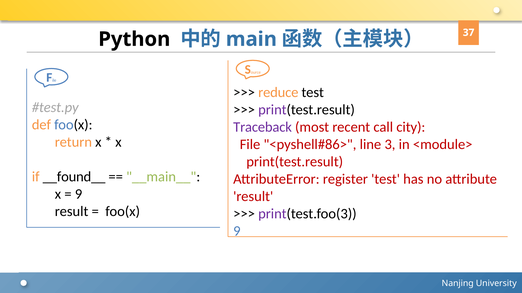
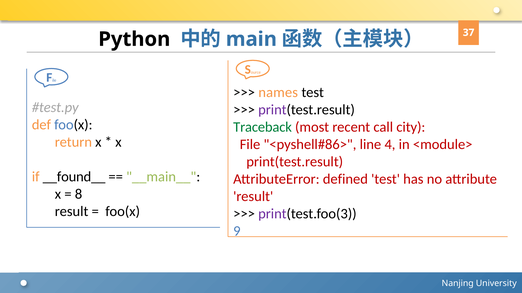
reduce: reduce -> names (278, 92)
Traceback colour: purple -> green (263, 127)
3: 3 -> 4 (390, 145)
register: register -> defined (345, 179)
9: 9 -> 8 (79, 195)
